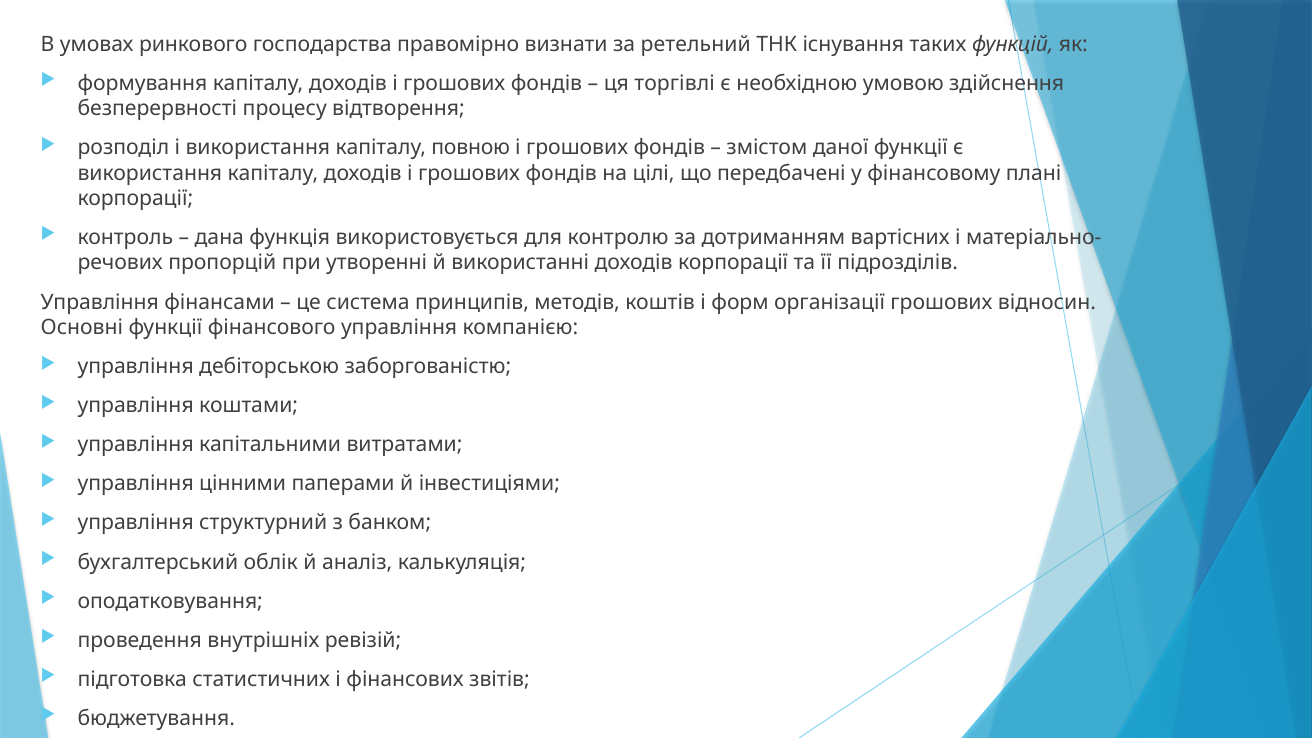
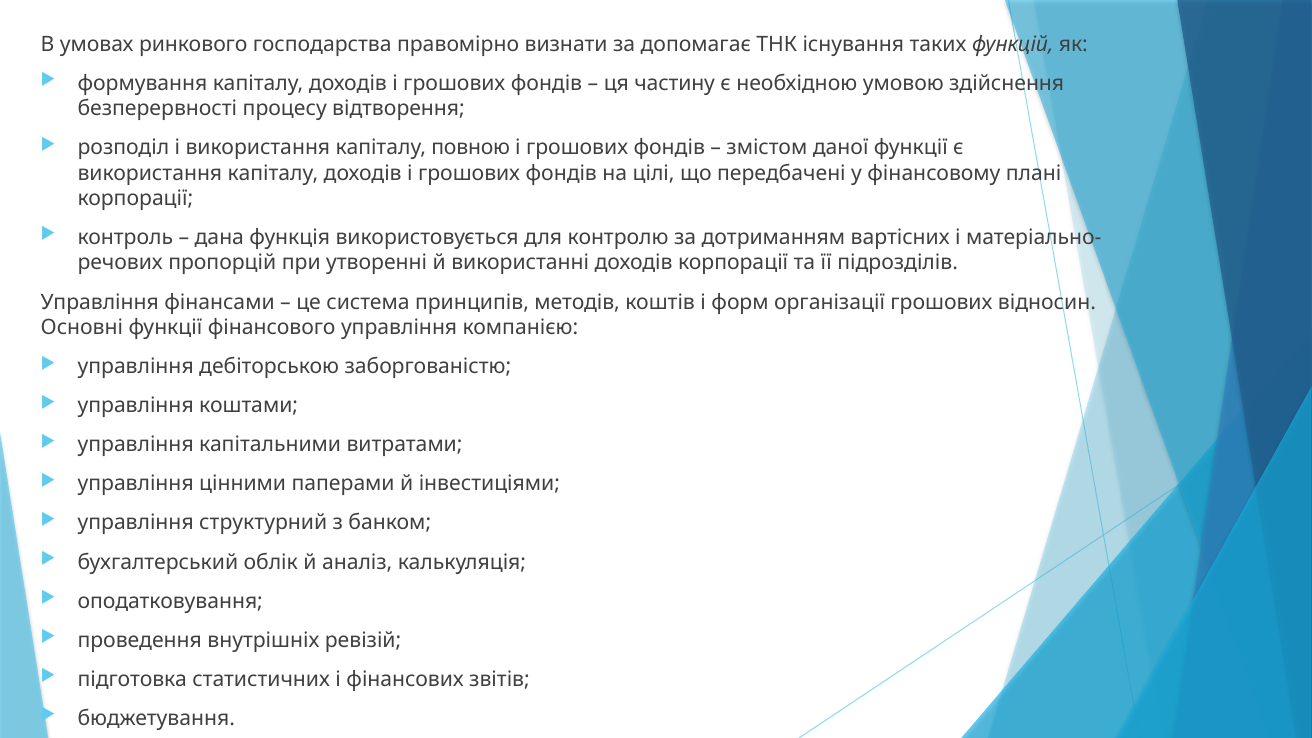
ретельний: ретельний -> допомагає (696, 44)
торгівлі: торгівлі -> частину (675, 83)
